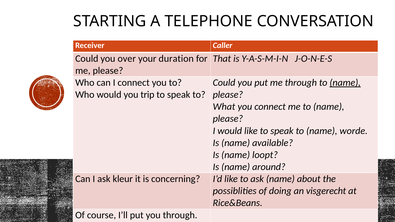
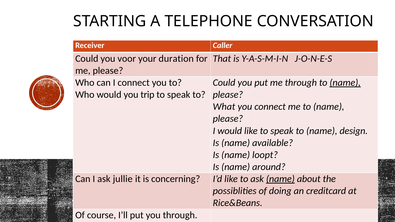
over: over -> voor (127, 59)
worde: worde -> design (354, 131)
kleur: kleur -> jullie (123, 179)
name underline: none -> present (280, 179)
visgerecht: visgerecht -> creditcard (326, 191)
